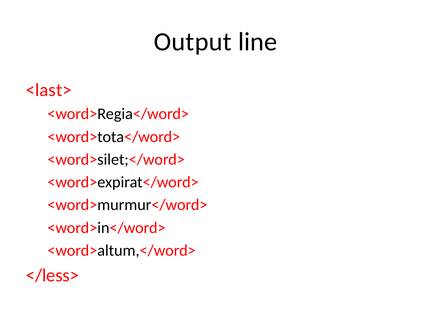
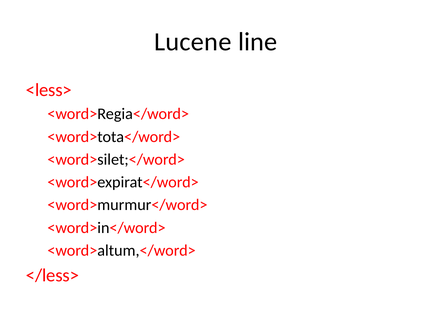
Output: Output -> Lucene (193, 42)
<last>: <last> -> <less> (49, 90)
